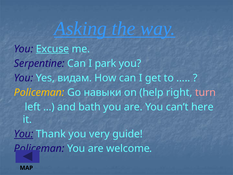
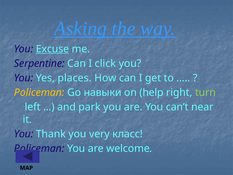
park: park -> click (105, 63)
видам: видам -> places (75, 78)
turn colour: pink -> light green (205, 92)
bath: bath -> park (90, 107)
here: here -> near (202, 107)
You underline: present -> none (24, 134)
guide: guide -> класс (128, 134)
